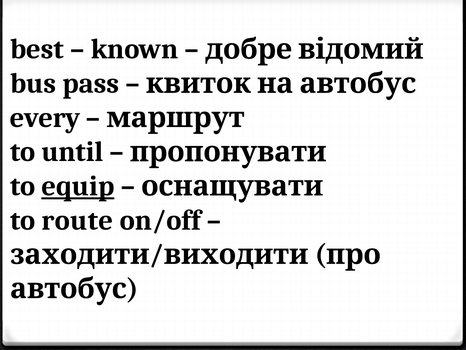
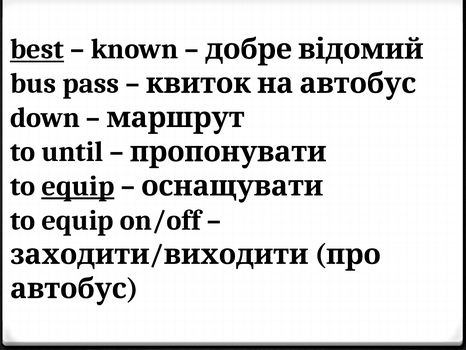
best underline: none -> present (37, 49)
every: every -> down (45, 117)
route: route -> equip (78, 220)
